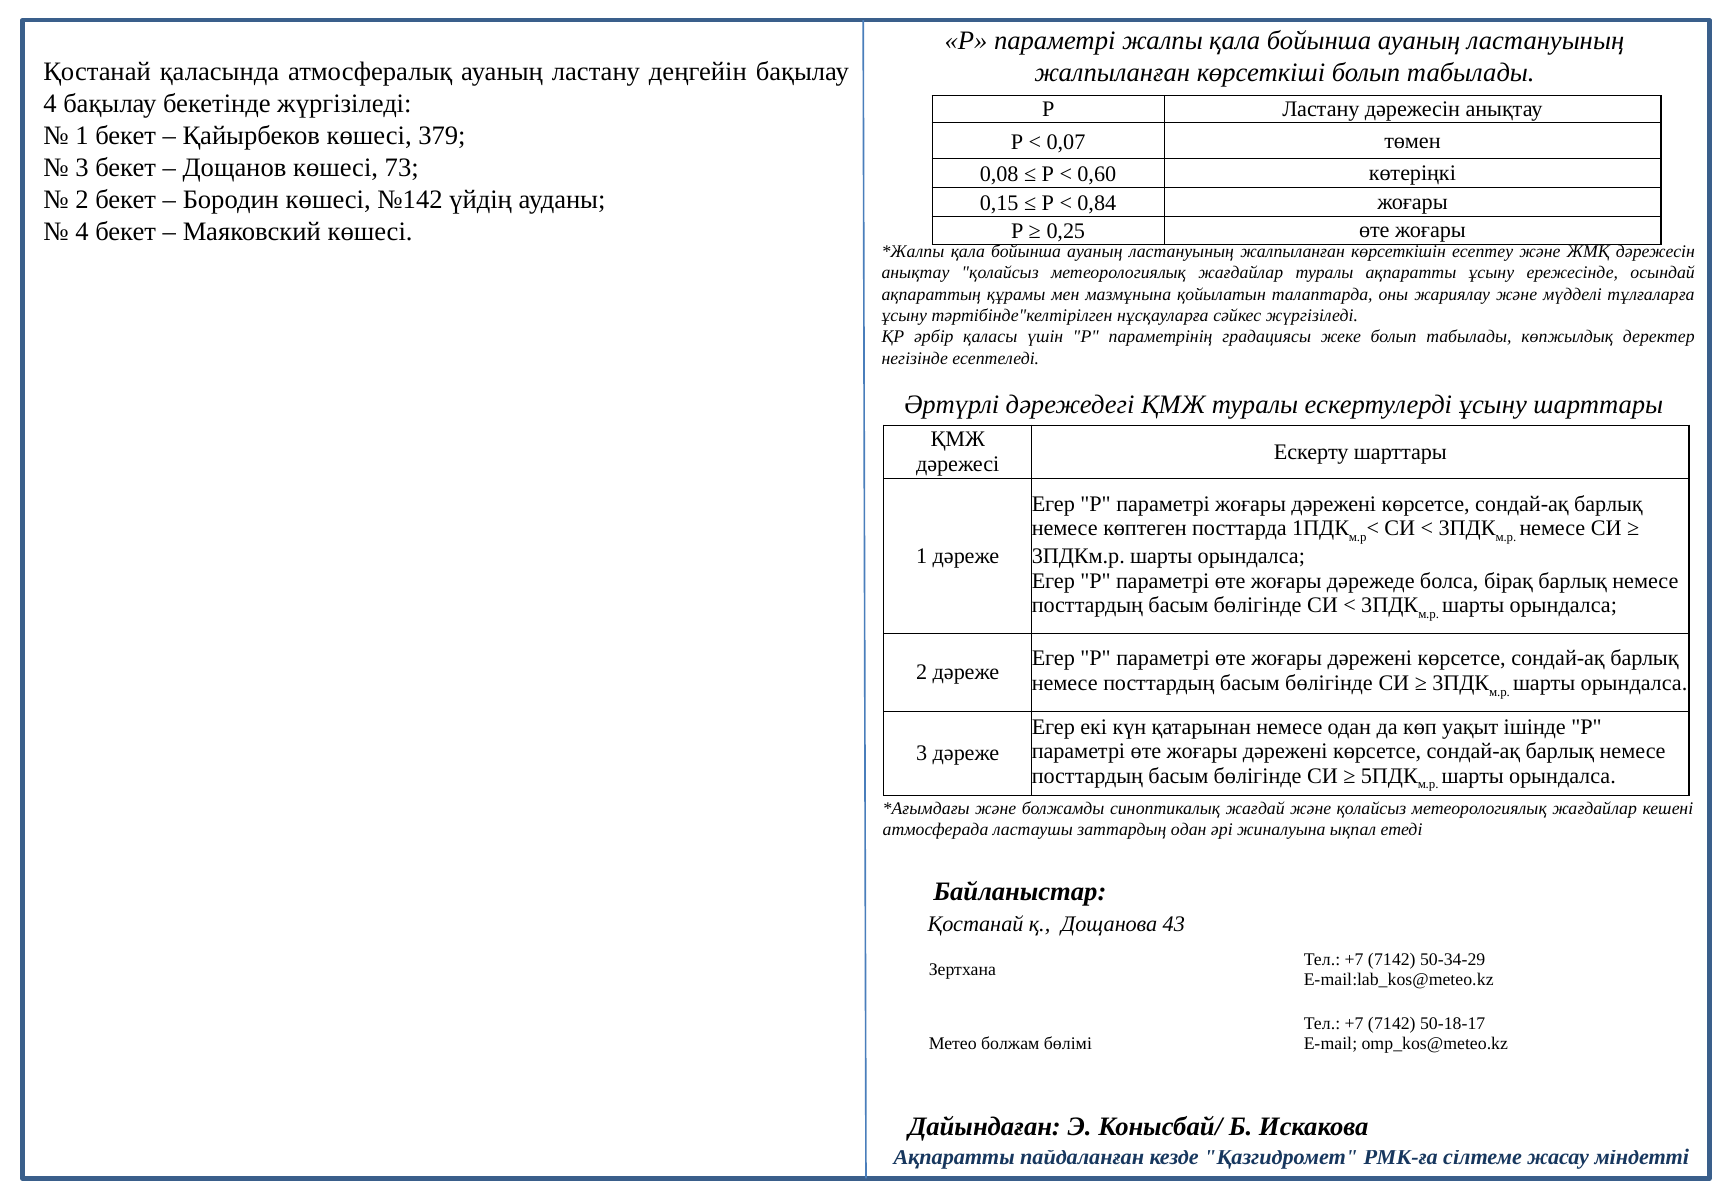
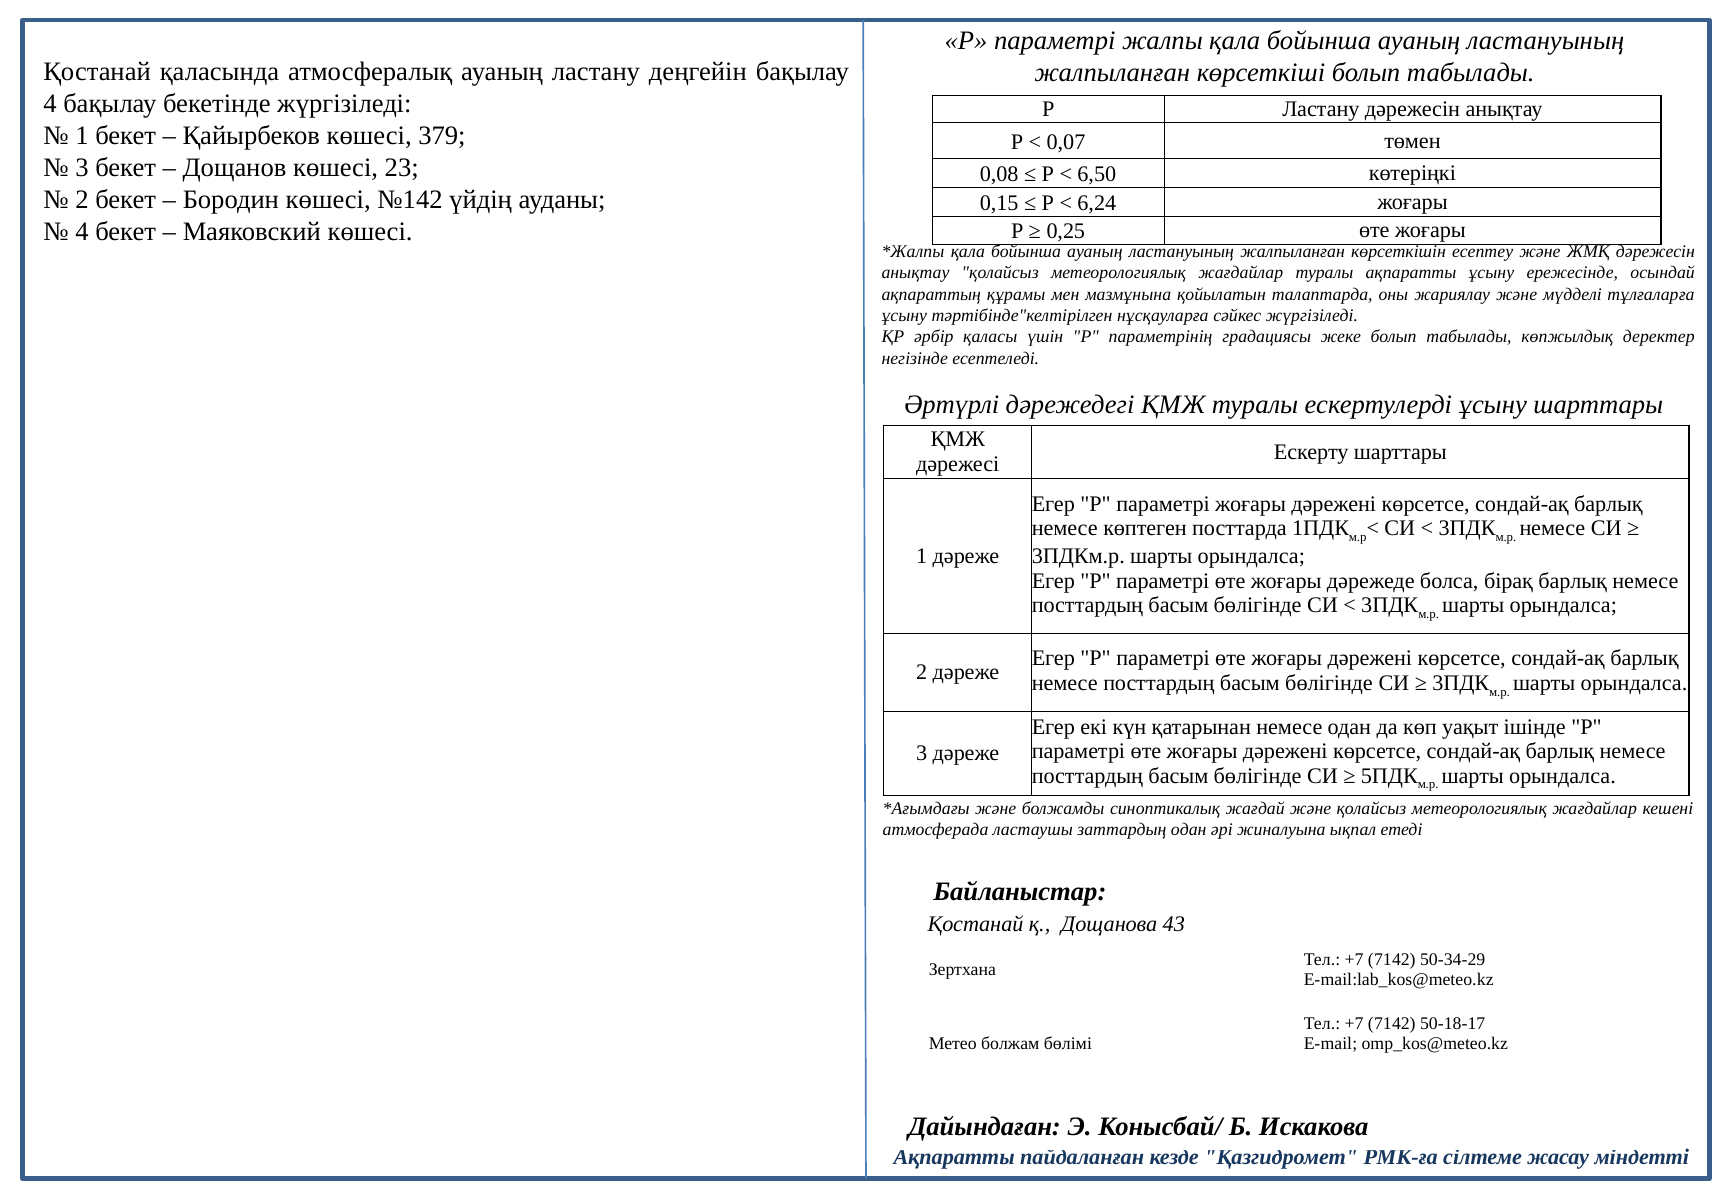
73: 73 -> 23 (402, 168)
0,60: 0,60 -> 6,50 (1097, 174)
0,84: 0,84 -> 6,24 (1097, 203)
